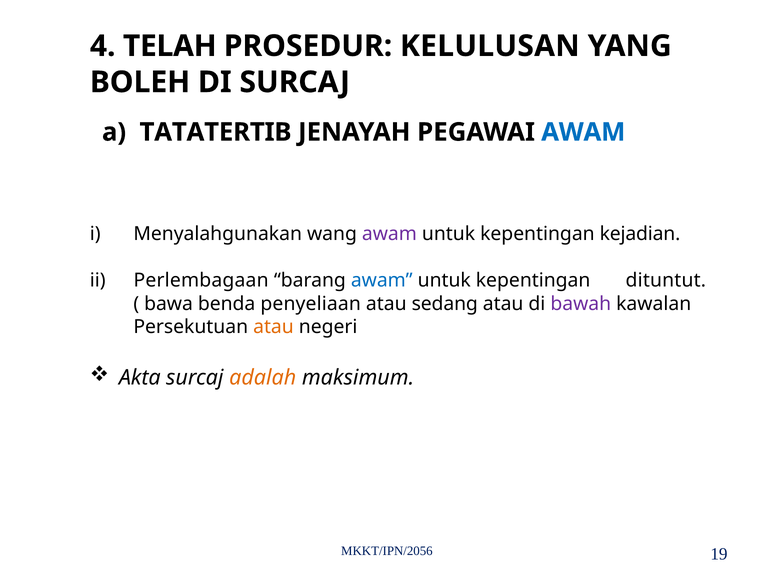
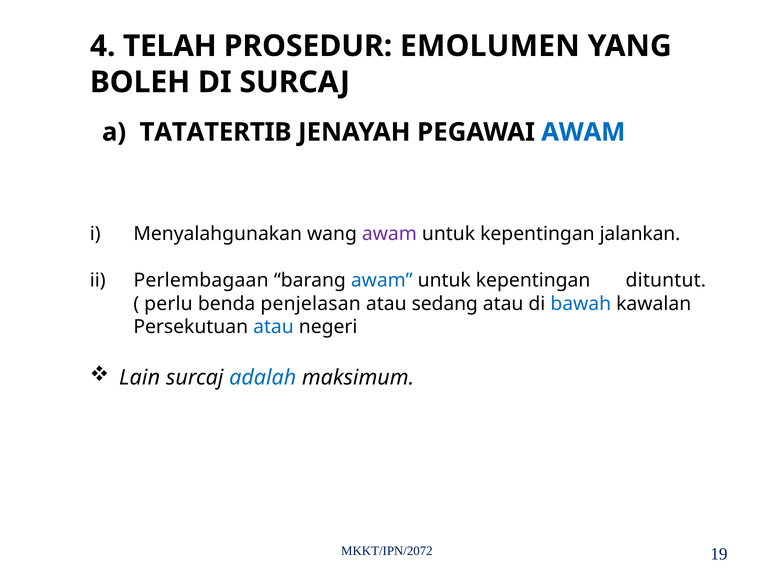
KELULUSAN: KELULUSAN -> EMOLUMEN (490, 46)
kejadian: kejadian -> jalankan (640, 234)
bawa: bawa -> perlu (168, 304)
penyeliaan: penyeliaan -> penjelasan (311, 304)
bawah colour: purple -> blue (581, 304)
atau colour: orange -> blue (273, 327)
Akta: Akta -> Lain (140, 377)
adalah colour: orange -> blue (263, 377)
MKKT/IPN/2056: MKKT/IPN/2056 -> MKKT/IPN/2072 (387, 551)
